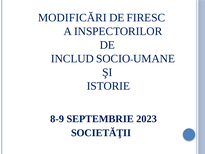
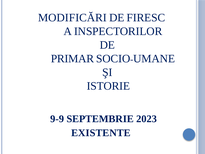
INCLUD: INCLUD -> PRIMAR (72, 59)
8-9: 8-9 -> 9-9 (57, 119)
SOCIETĂŢII: SOCIETĂŢII -> EXISTENTE (101, 133)
